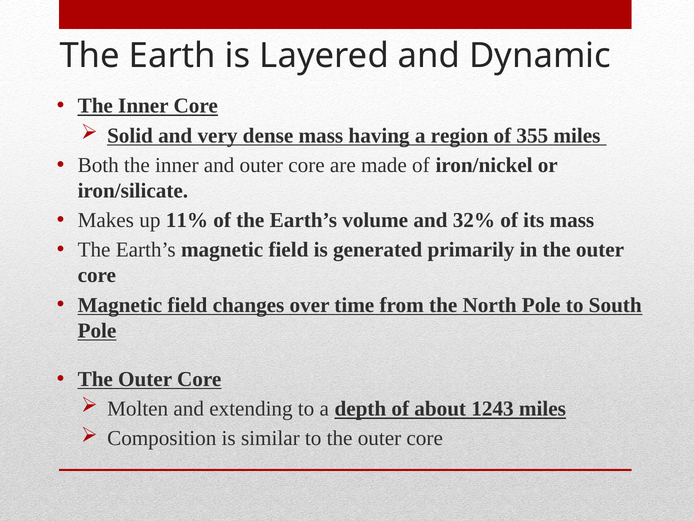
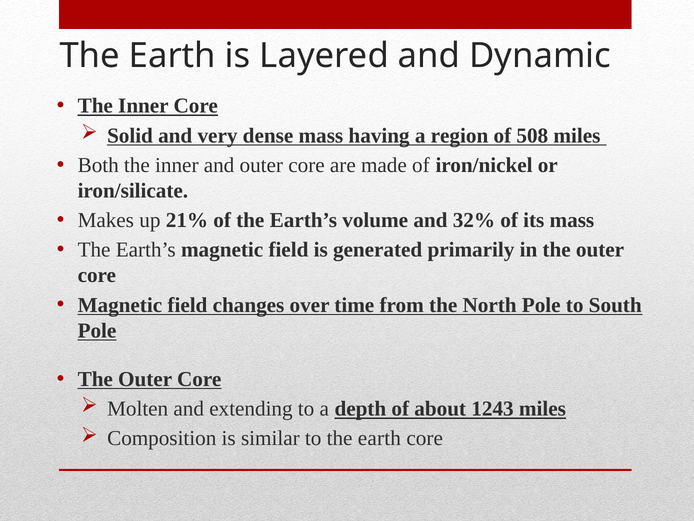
355: 355 -> 508 (532, 135)
11%: 11% -> 21% (187, 220)
to the outer: outer -> earth (379, 438)
